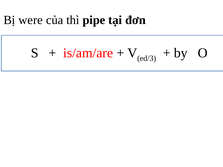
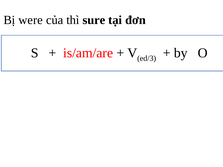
pipe: pipe -> sure (94, 20)
